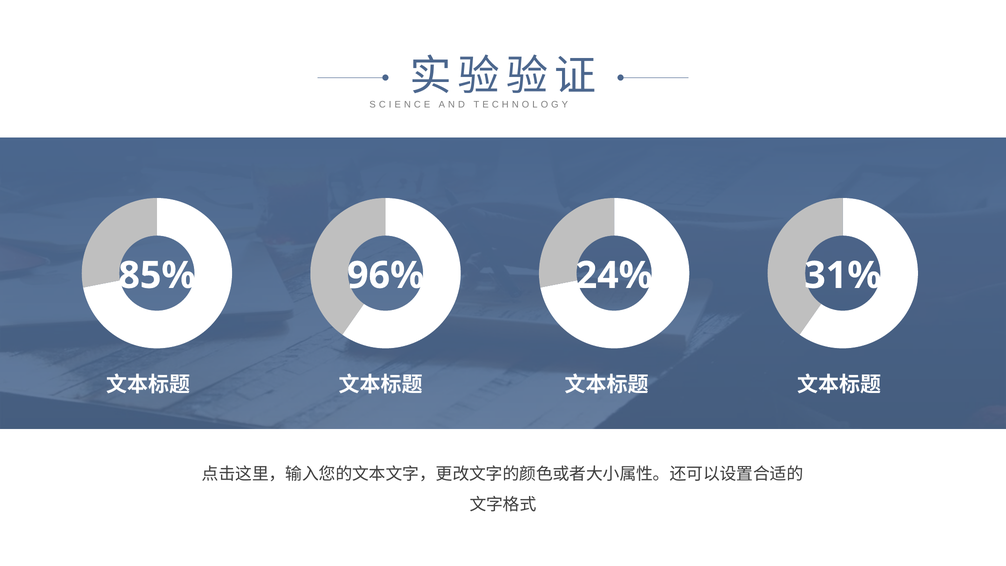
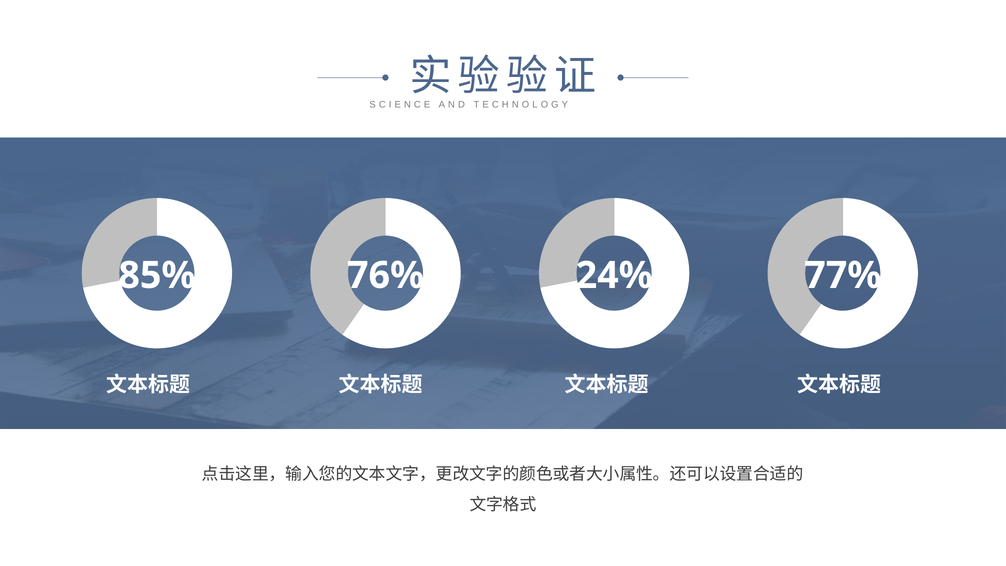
96%: 96% -> 76% (386, 275)
31%: 31% -> 77% (843, 275)
